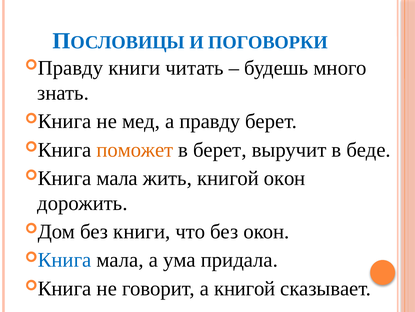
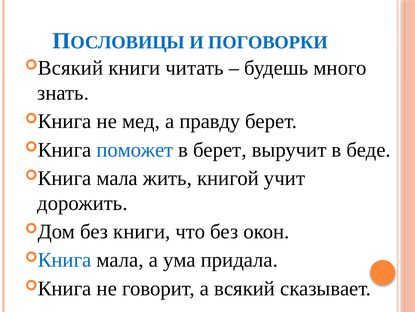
Правду: Правду -> Всякий (70, 68)
поможет colour: orange -> blue (135, 149)
книгой окон: окон -> учит (285, 178)
а книгой: книгой -> всякий (245, 288)
